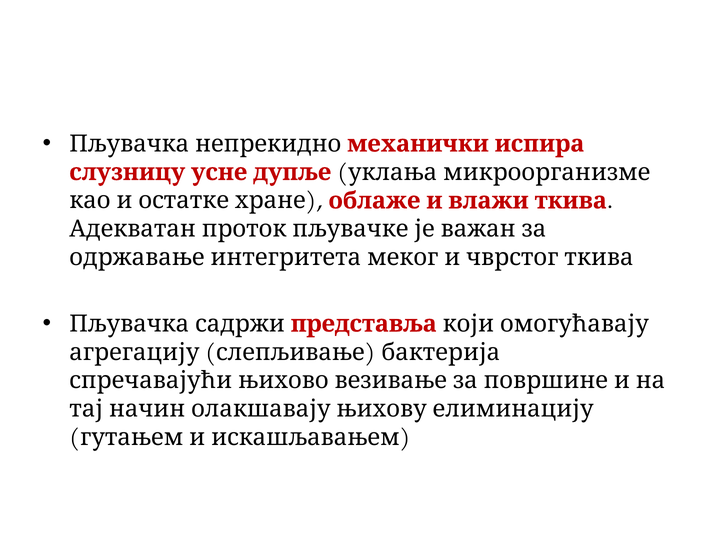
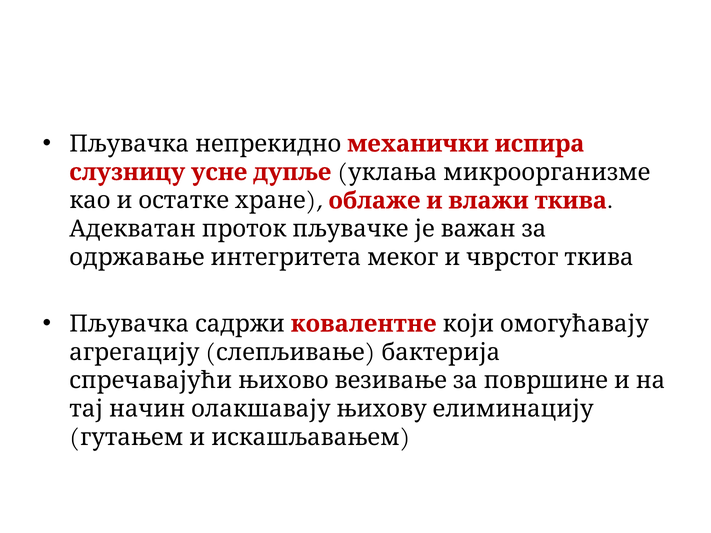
представља: представља -> ковалентне (364, 324)
